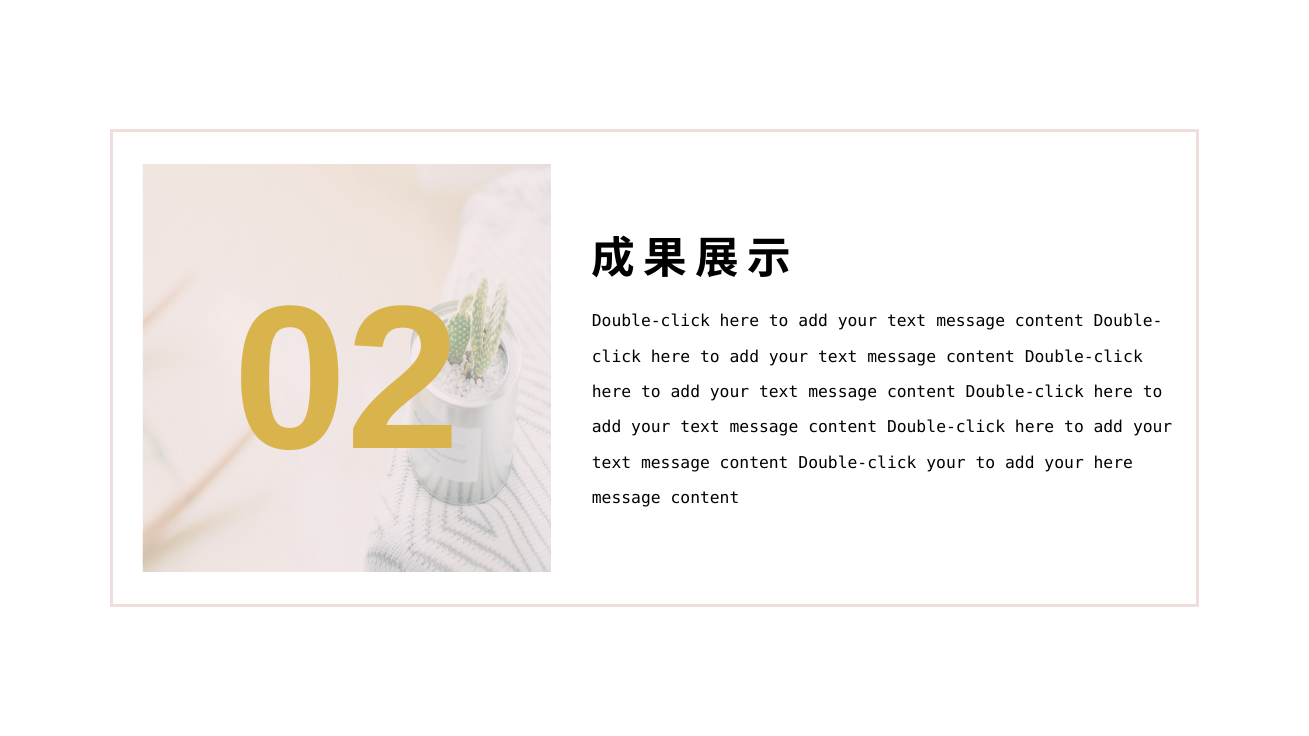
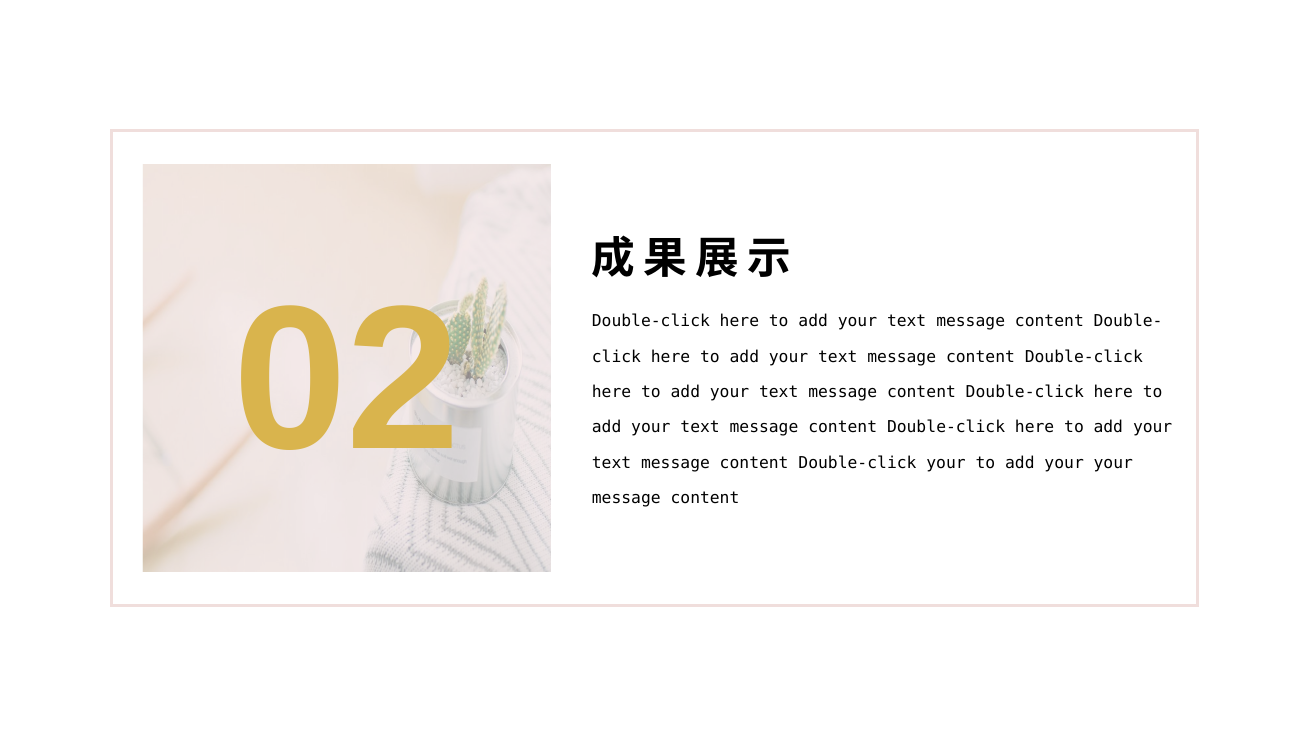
your here: here -> your (1113, 463)
